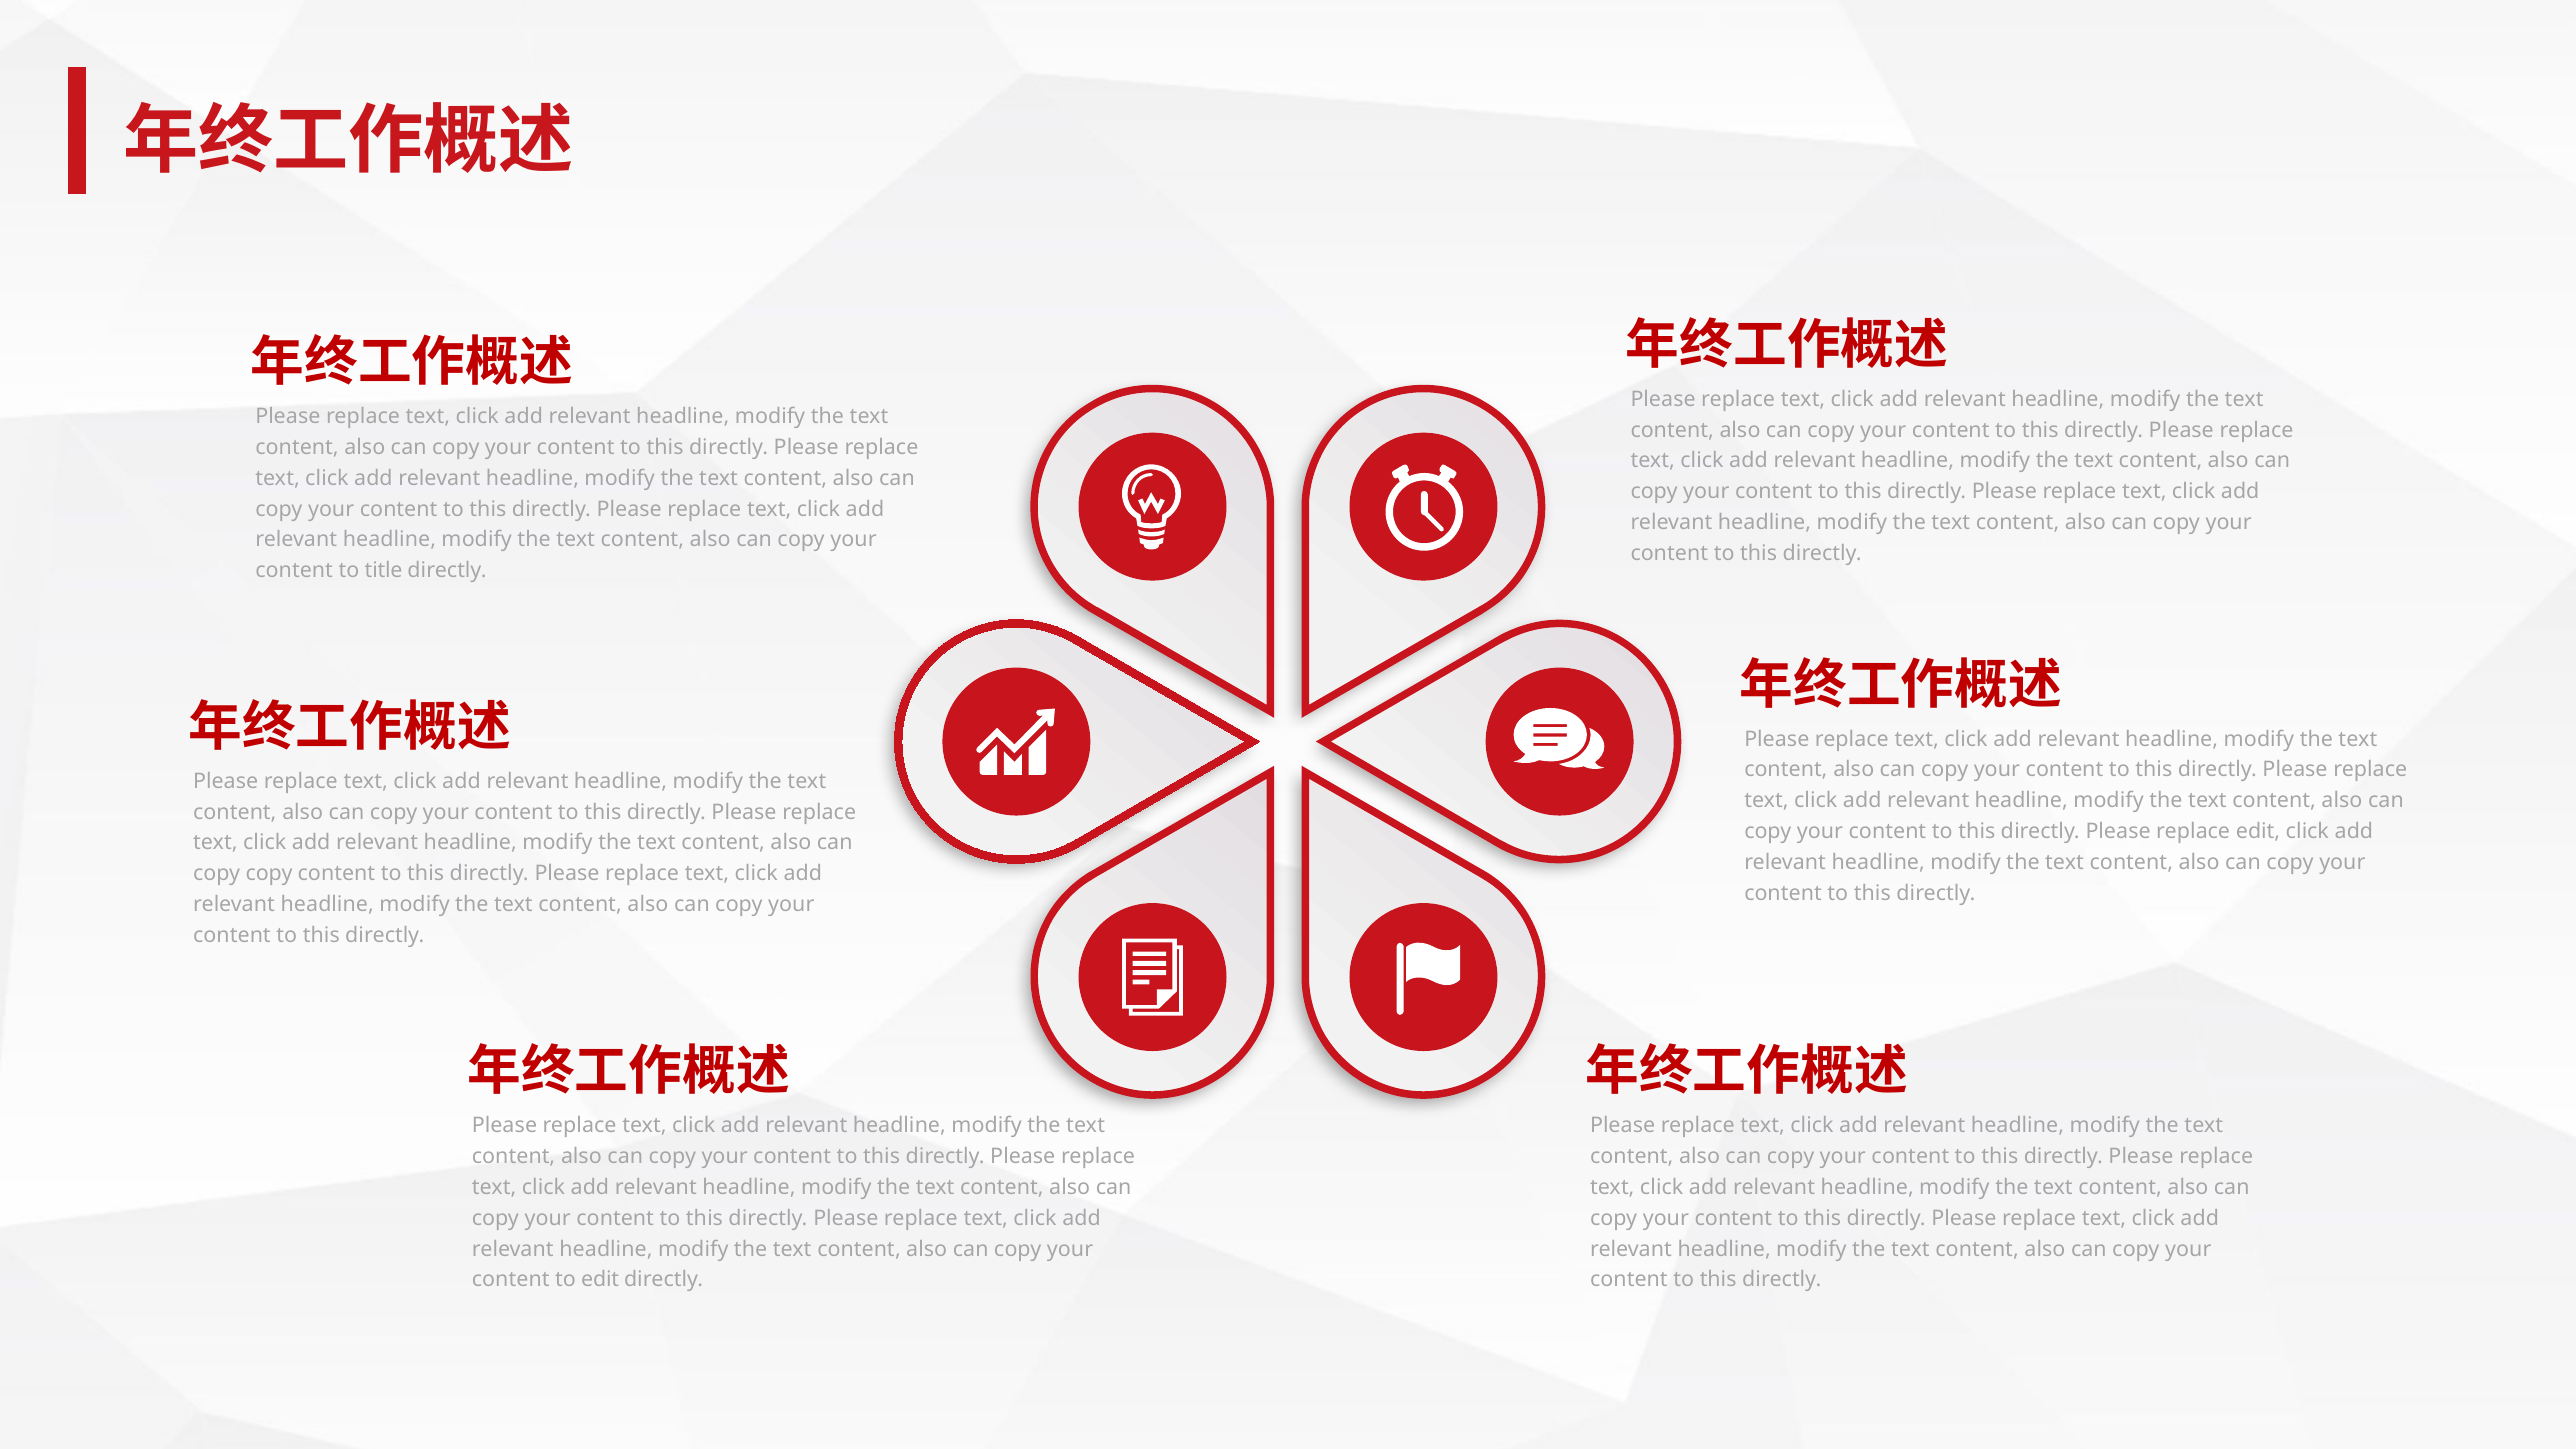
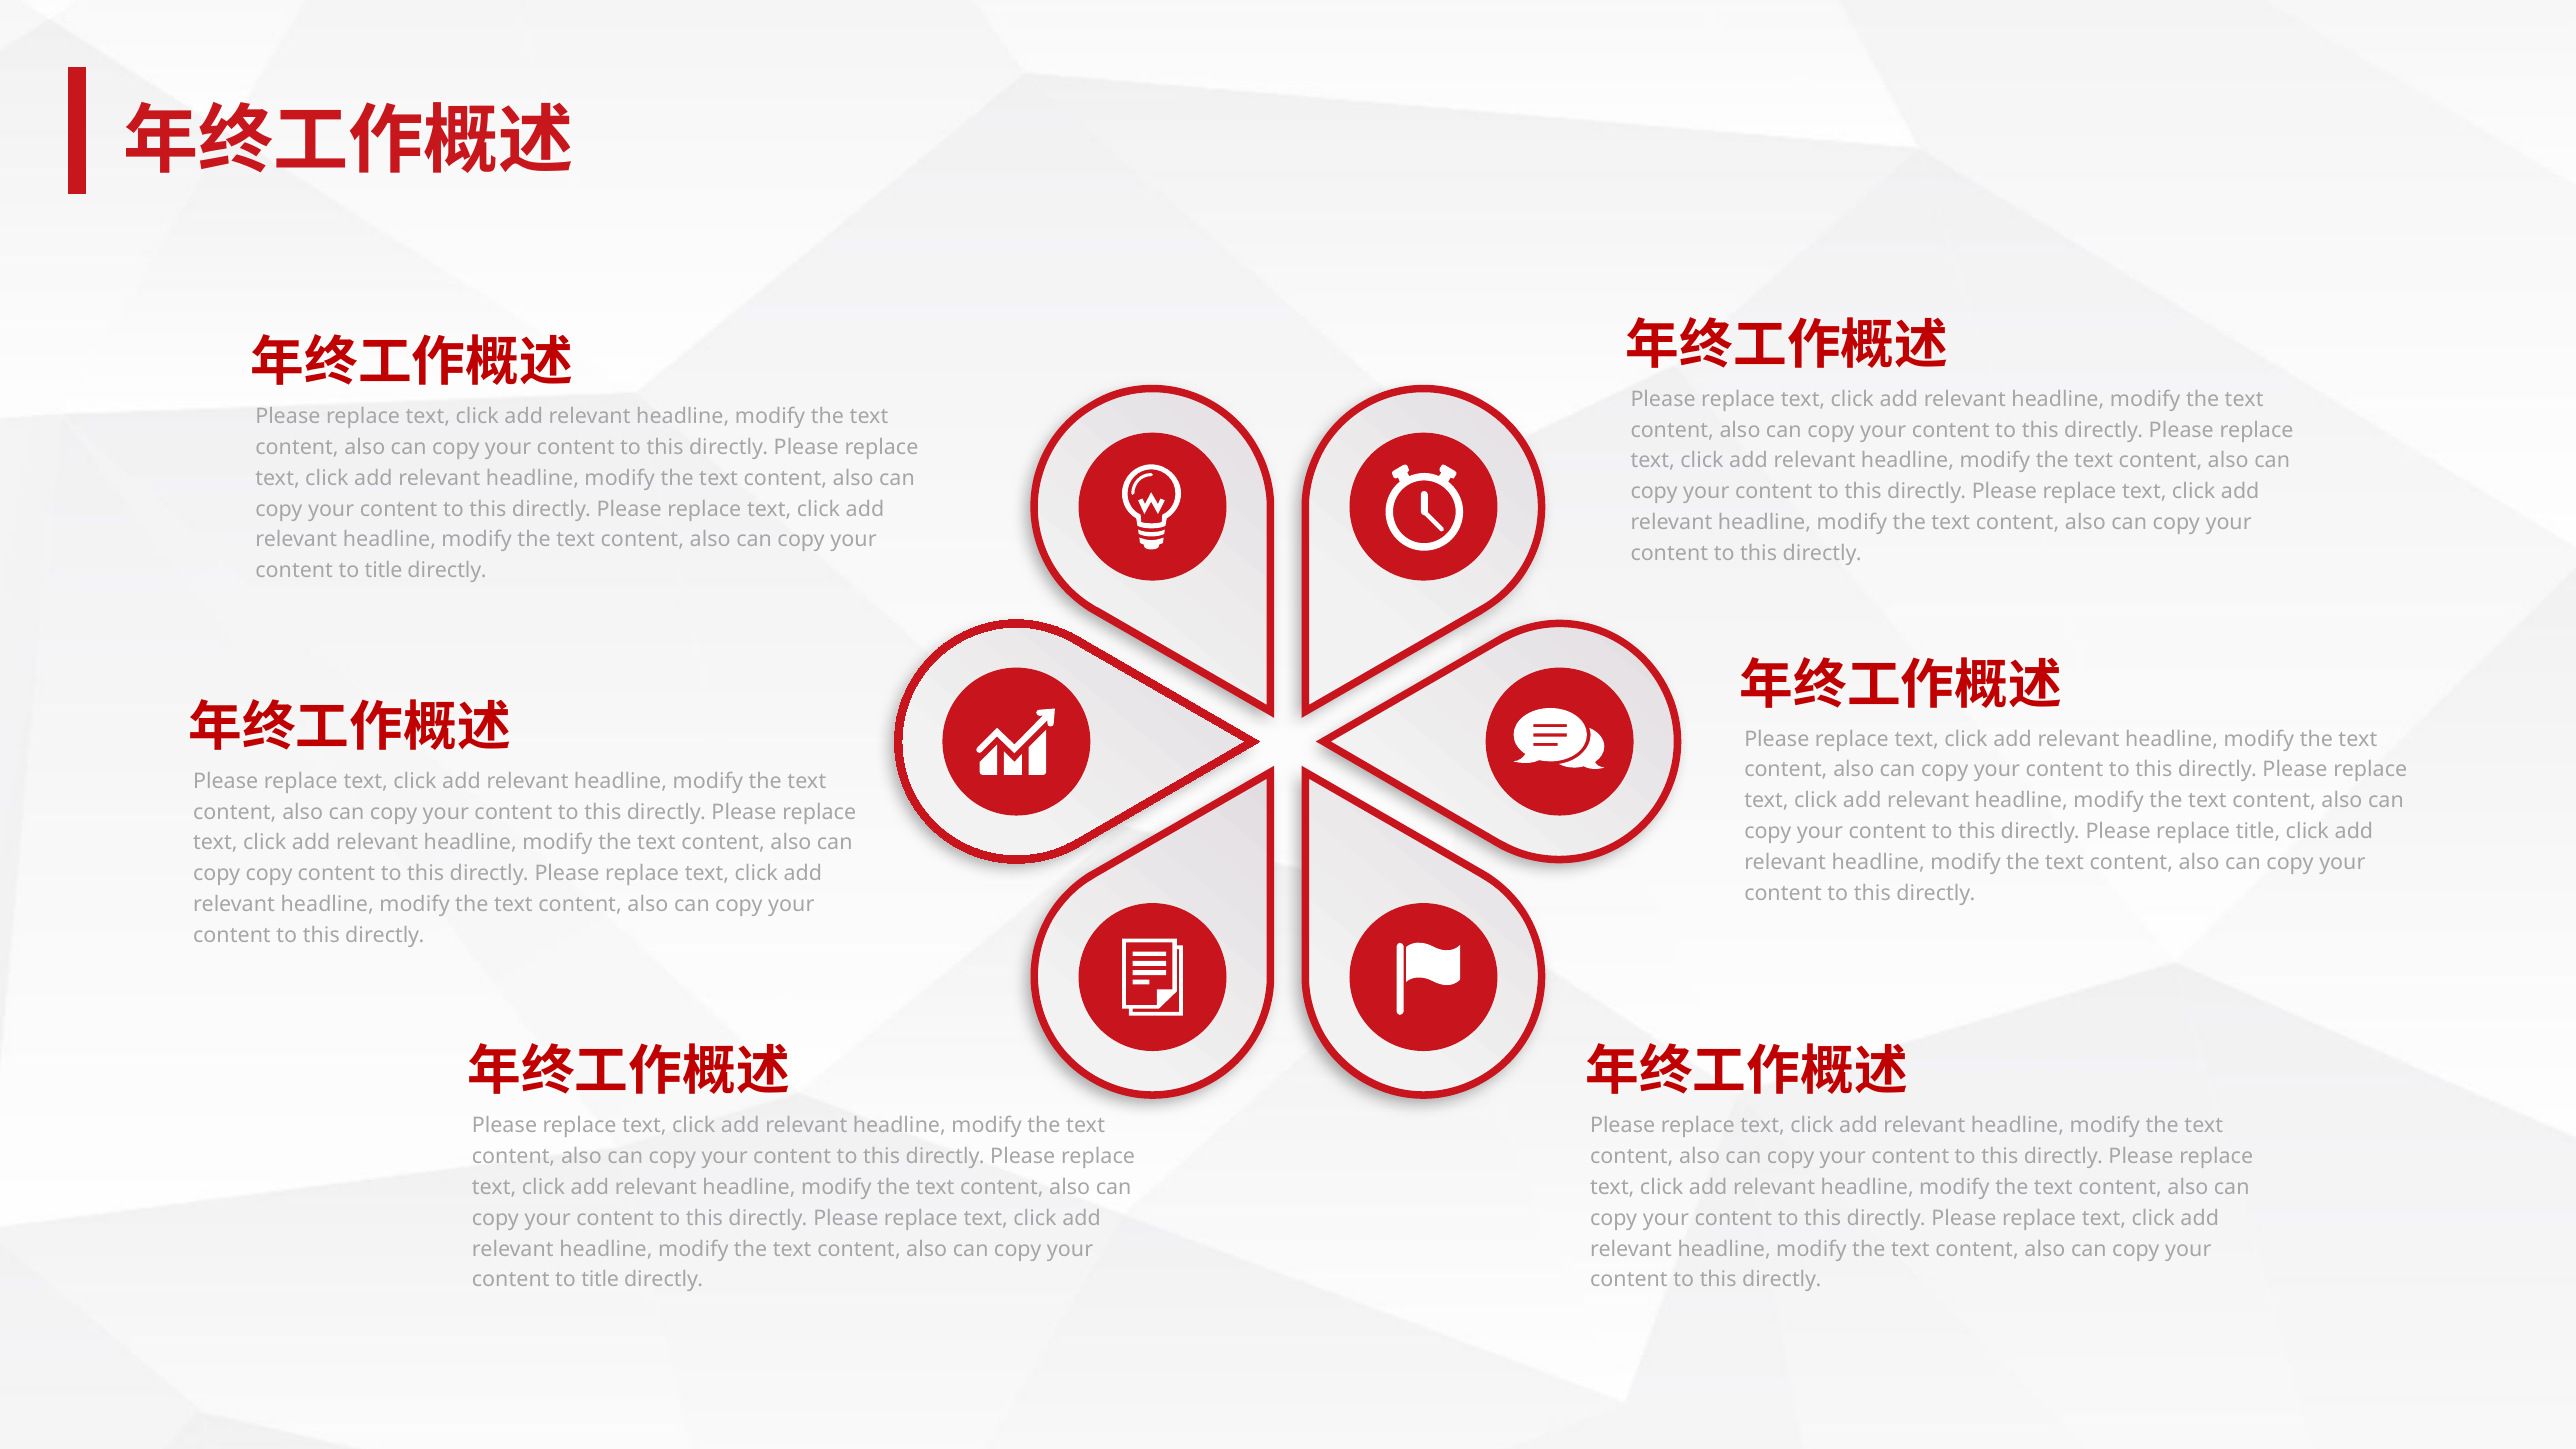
replace edit: edit -> title (2258, 831)
edit: edit -> title (600, 1280)
